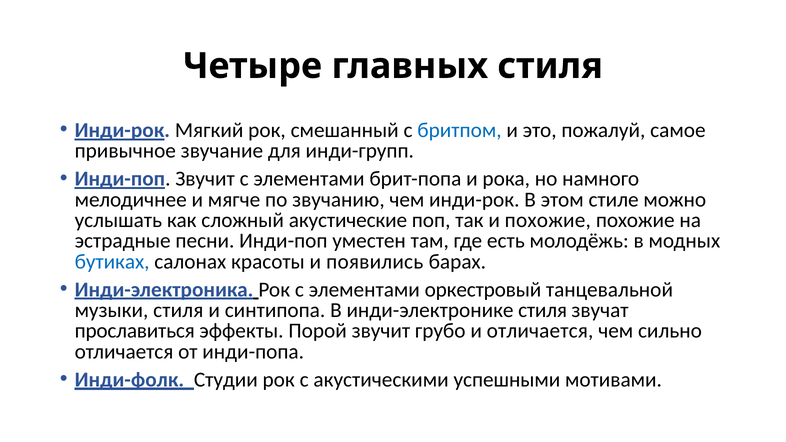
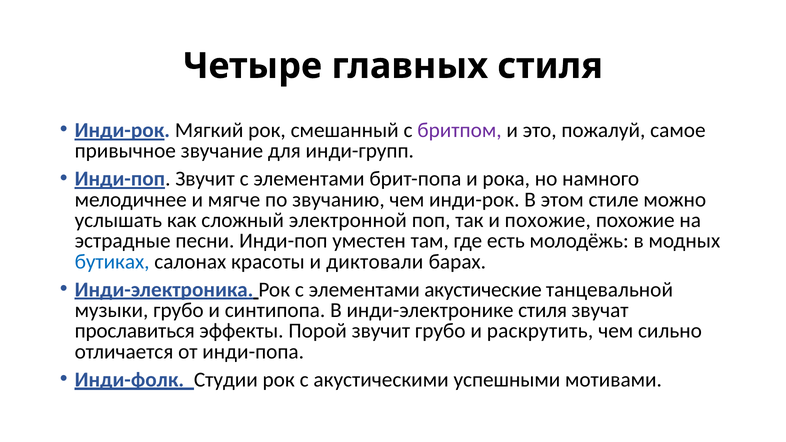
бритпом colour: blue -> purple (459, 130)
акустические: акустические -> электронной (348, 220)
появились: появились -> диктовали (375, 262)
оркестровый: оркестровый -> акустические (483, 290)
музыки стиля: стиля -> грубо (178, 310)
и отличается: отличается -> раскрутить (540, 331)
